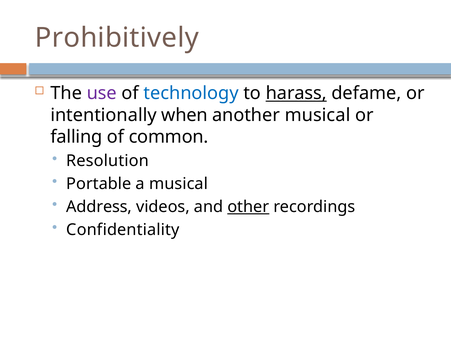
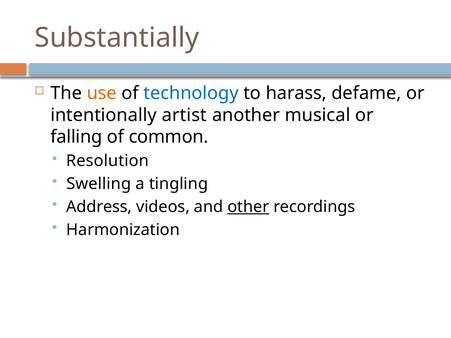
Prohibitively: Prohibitively -> Substantially (117, 38)
use colour: purple -> orange (102, 93)
harass underline: present -> none (296, 93)
when: when -> artist (184, 115)
Portable: Portable -> Swelling (99, 184)
a musical: musical -> tingling (179, 184)
Confidentiality: Confidentiality -> Harmonization (123, 230)
